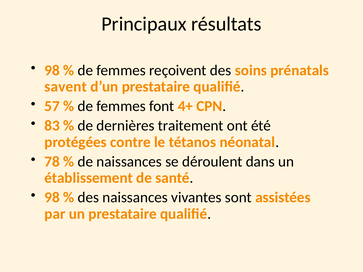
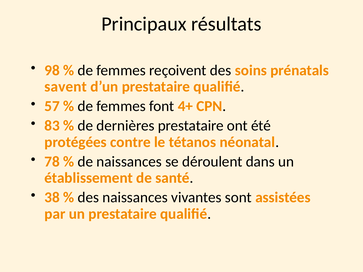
dernières traitement: traitement -> prestataire (191, 126)
98: 98 -> 38 (52, 198)
